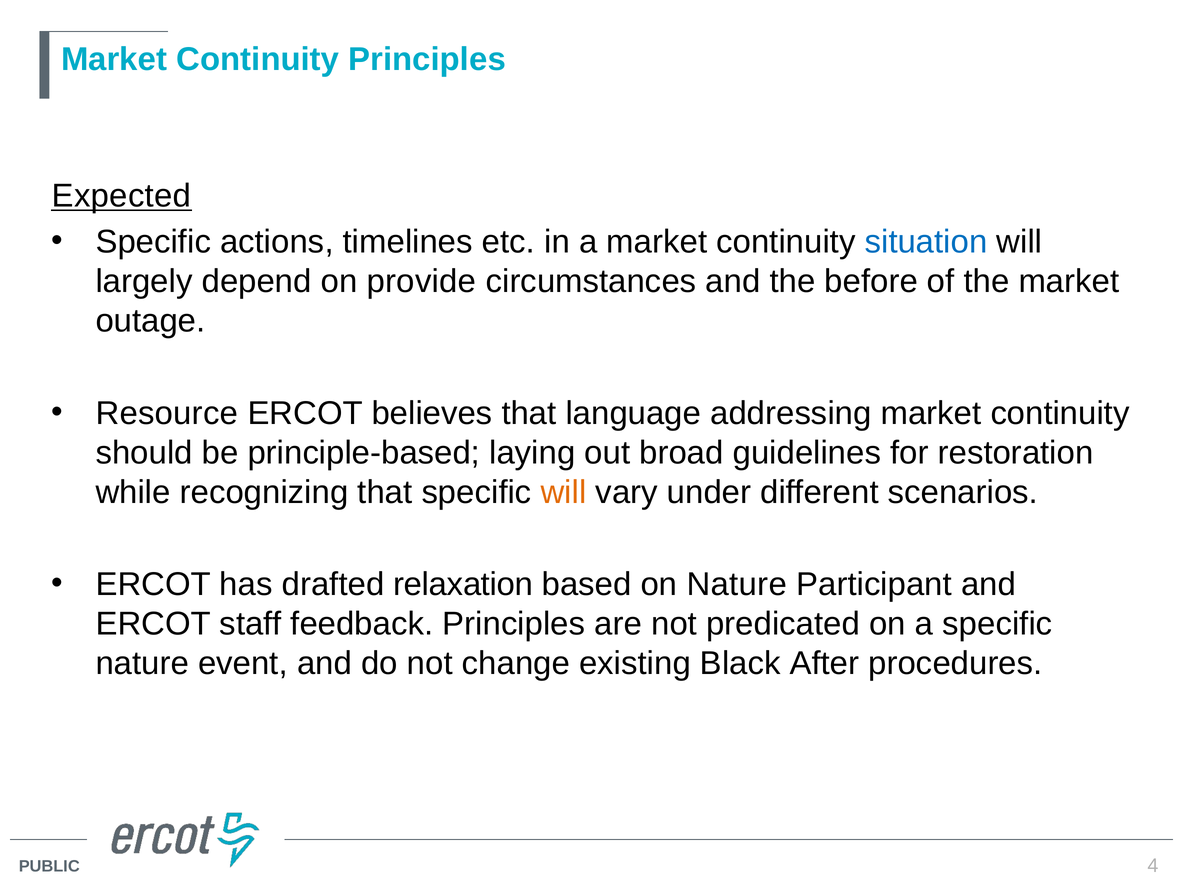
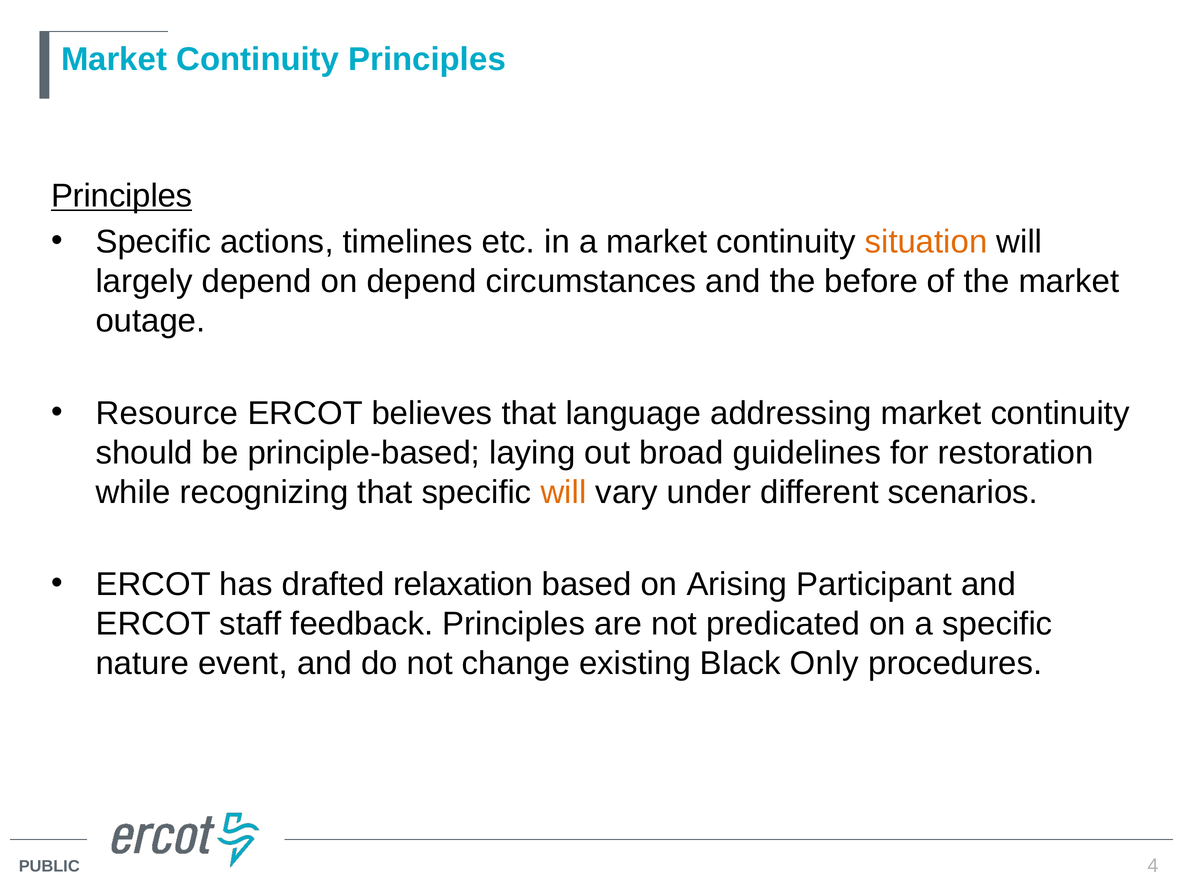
Expected: Expected -> Principles (122, 196)
situation colour: blue -> orange (926, 242)
on provide: provide -> depend (422, 281)
on Nature: Nature -> Arising (737, 584)
After: After -> Only (824, 663)
